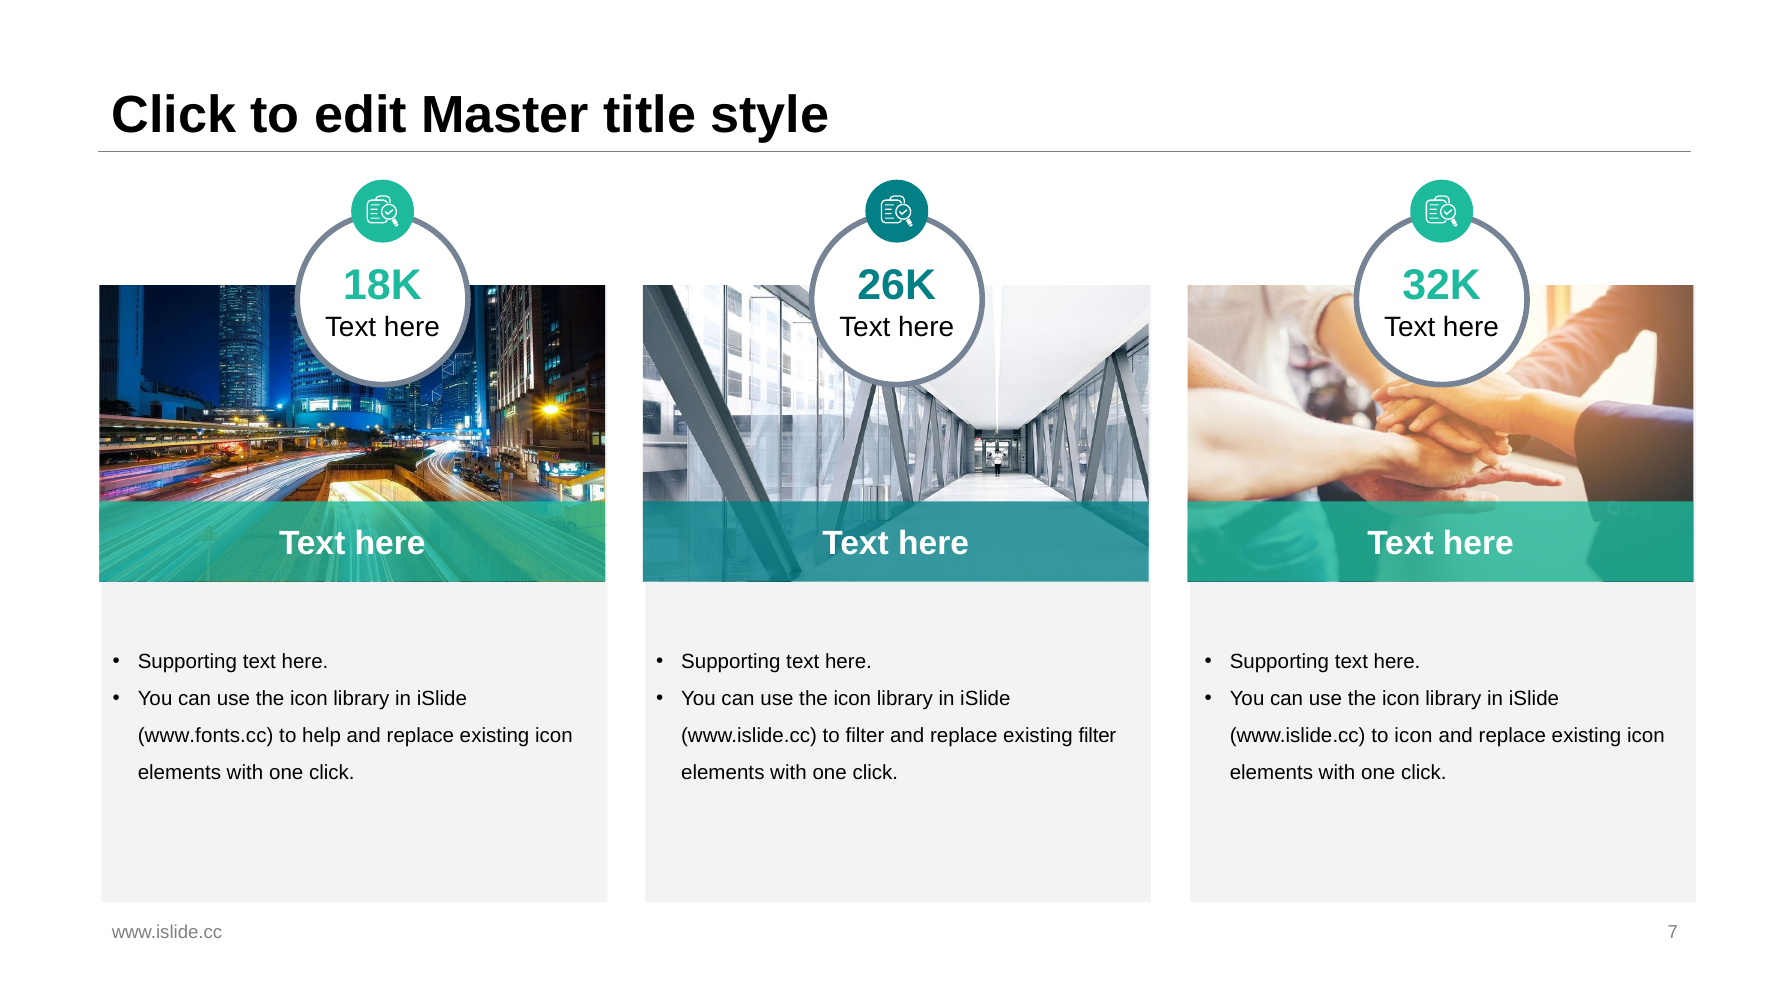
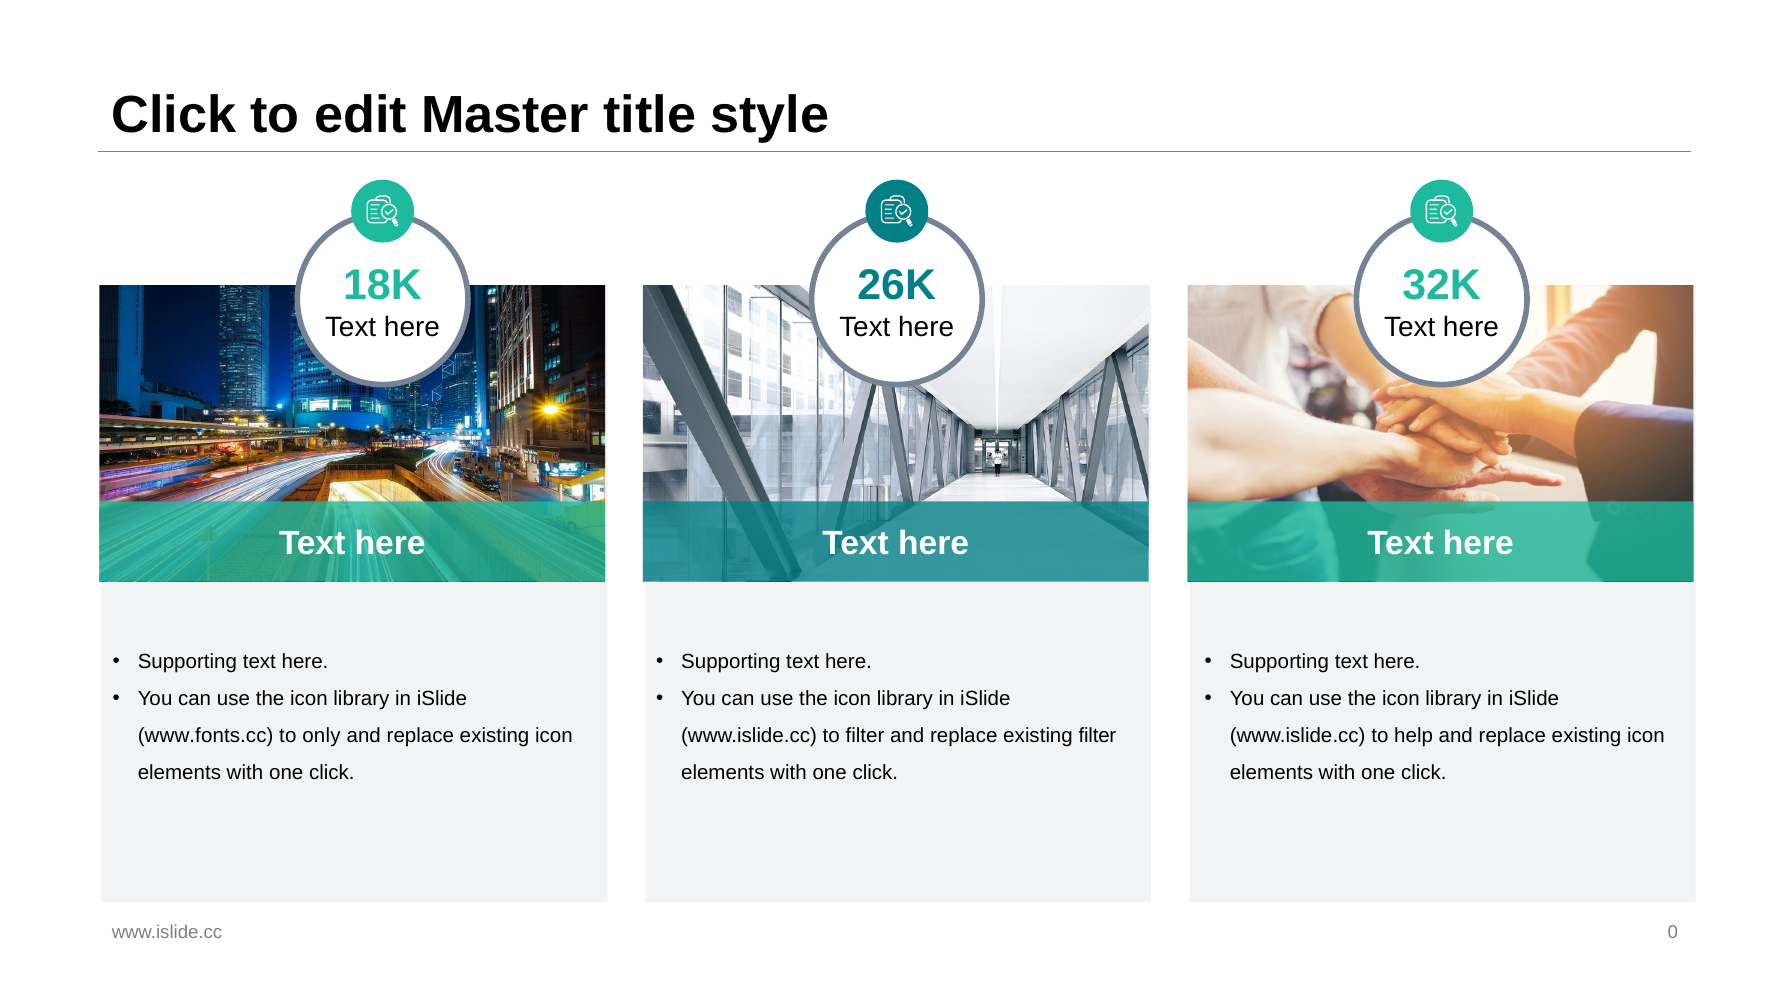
help: help -> only (321, 735)
to icon: icon -> help (1414, 735)
7: 7 -> 0 (1673, 933)
